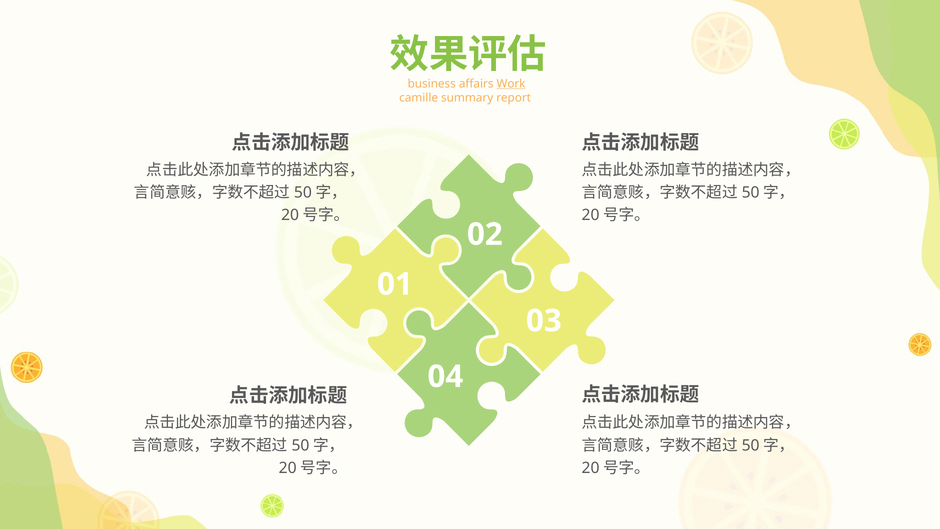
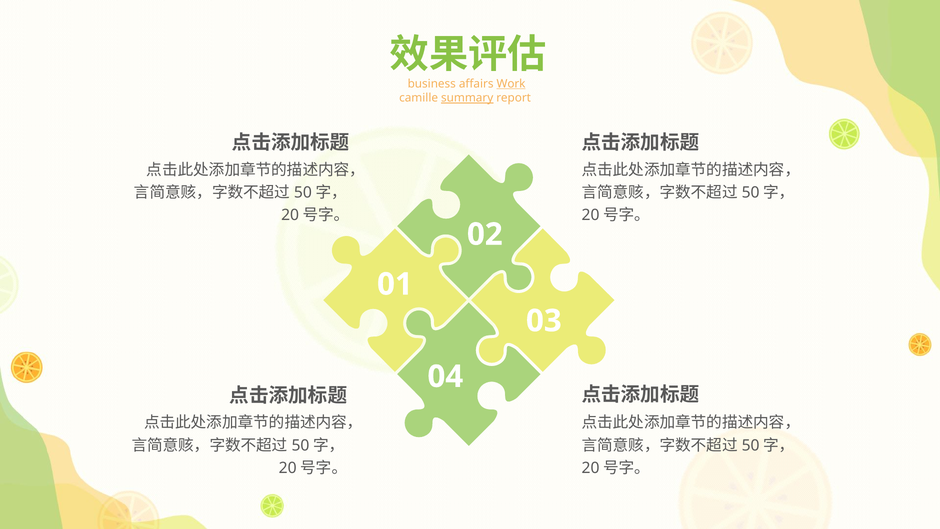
summary underline: none -> present (467, 98)
